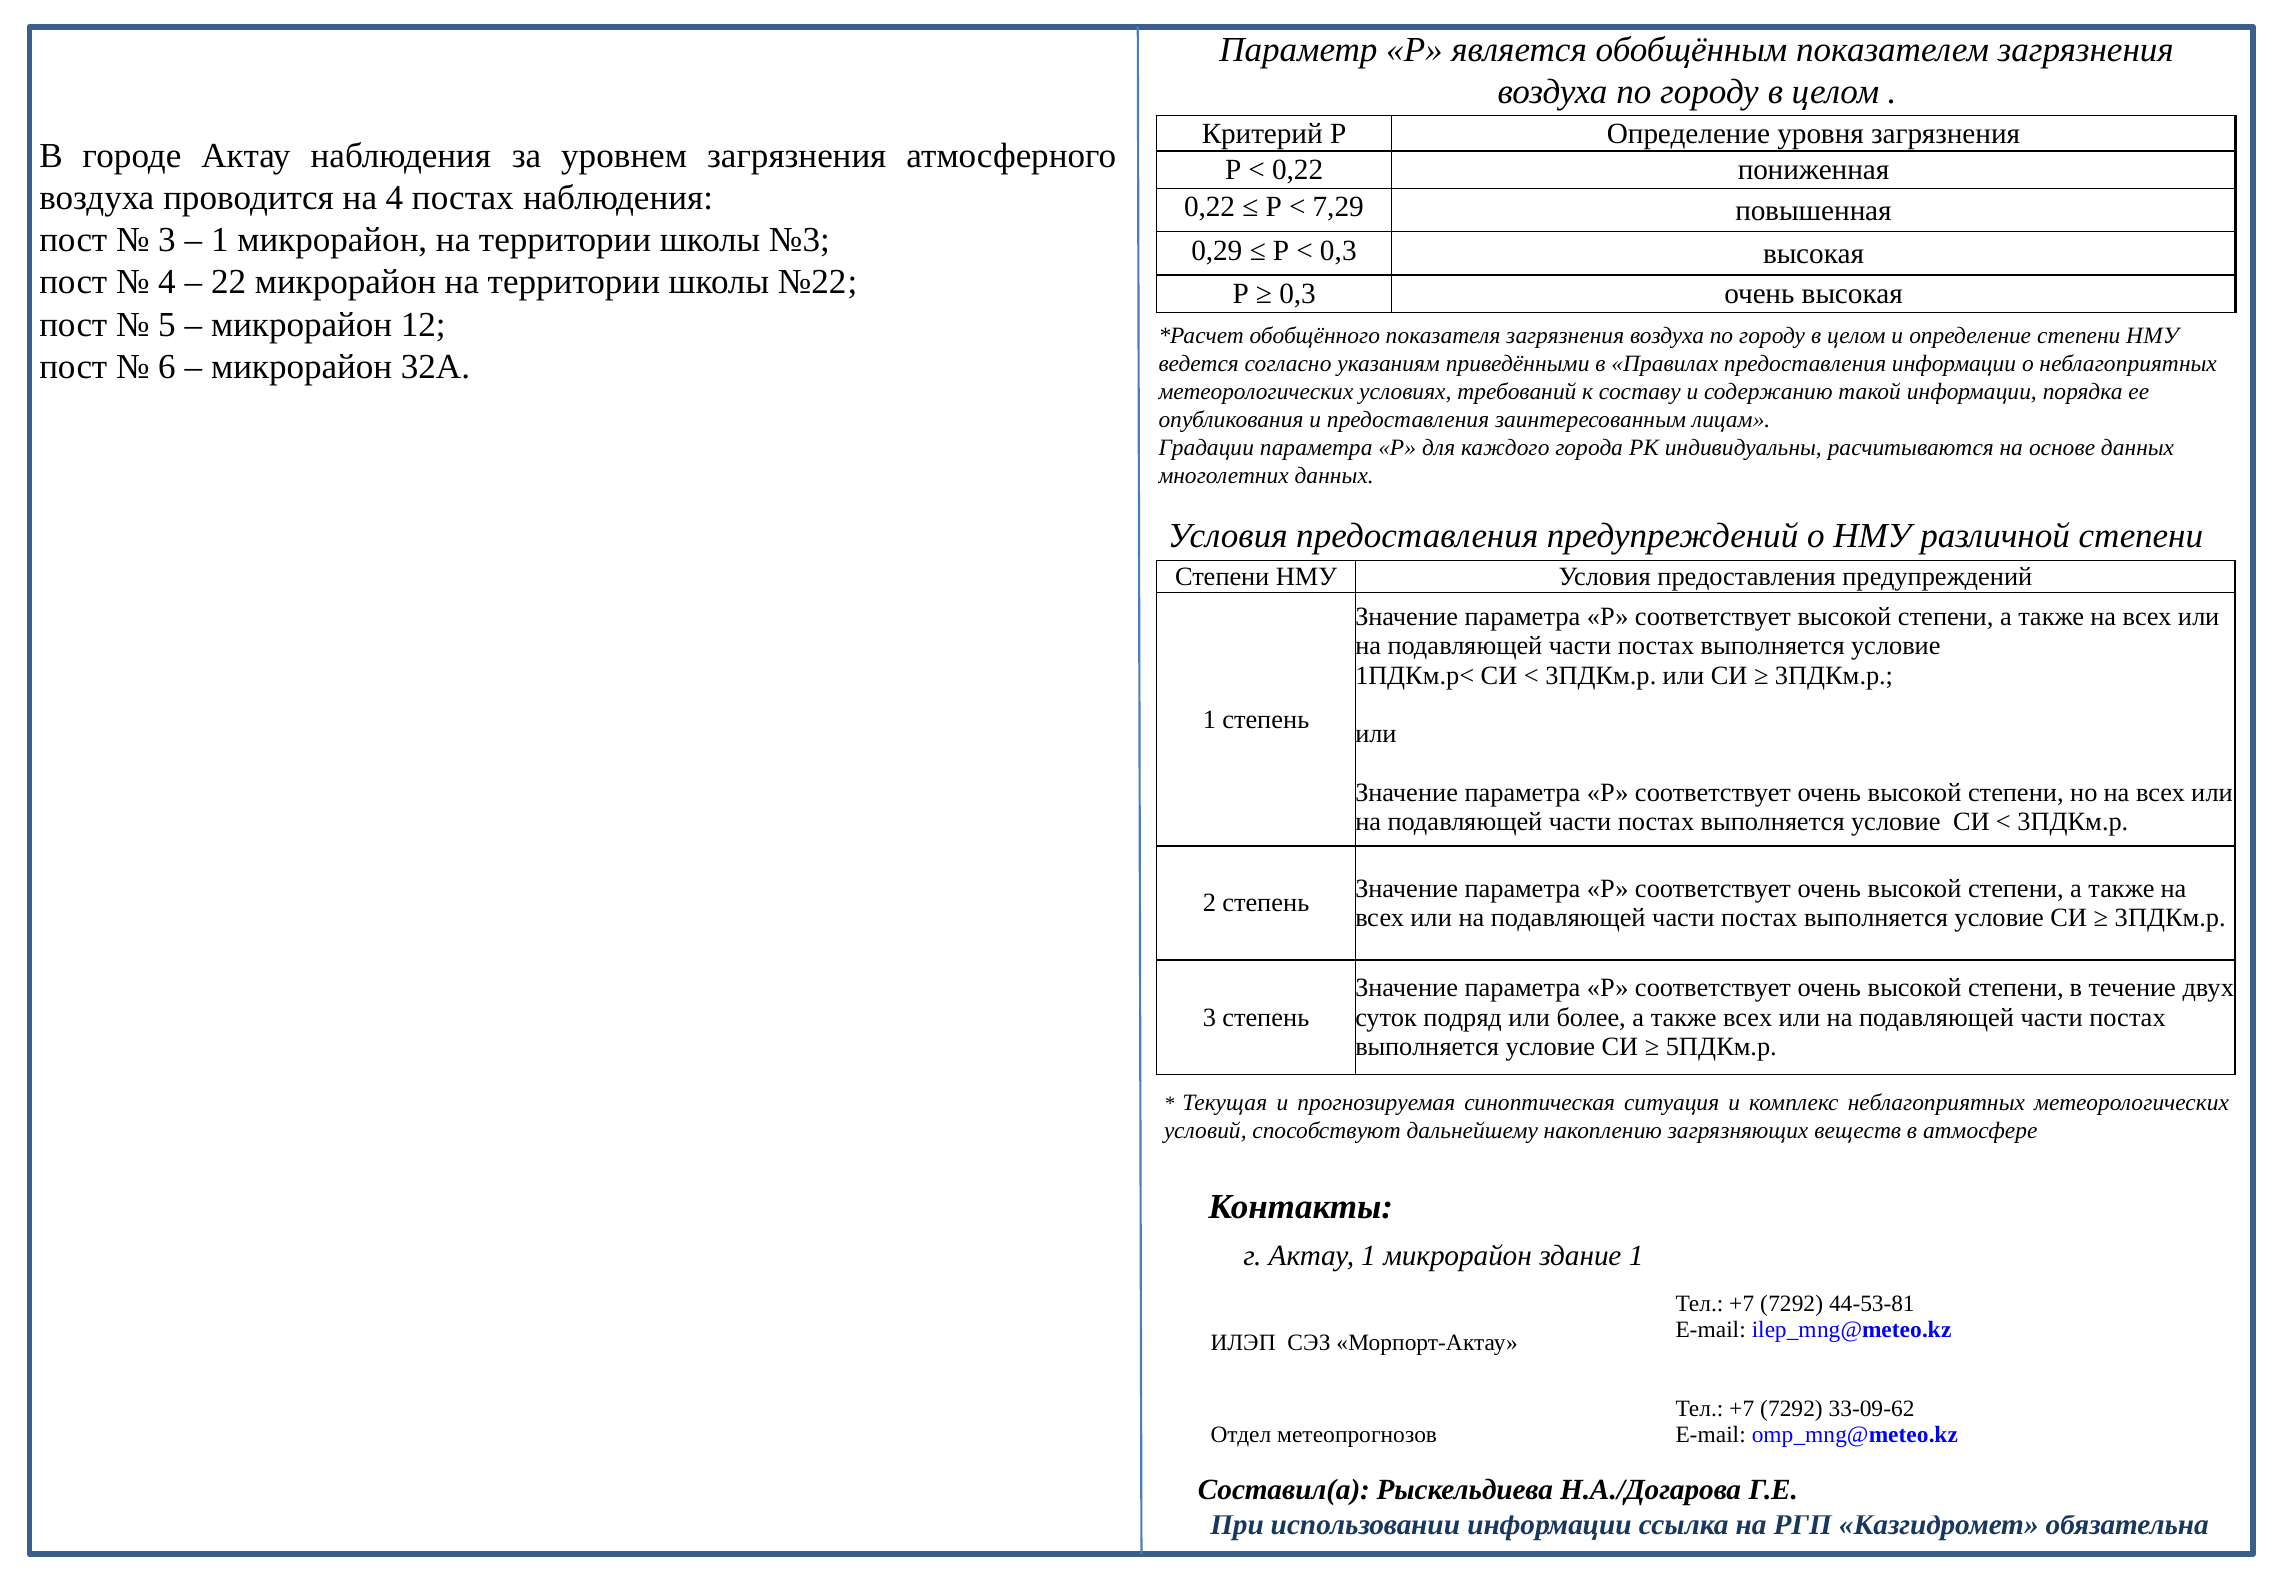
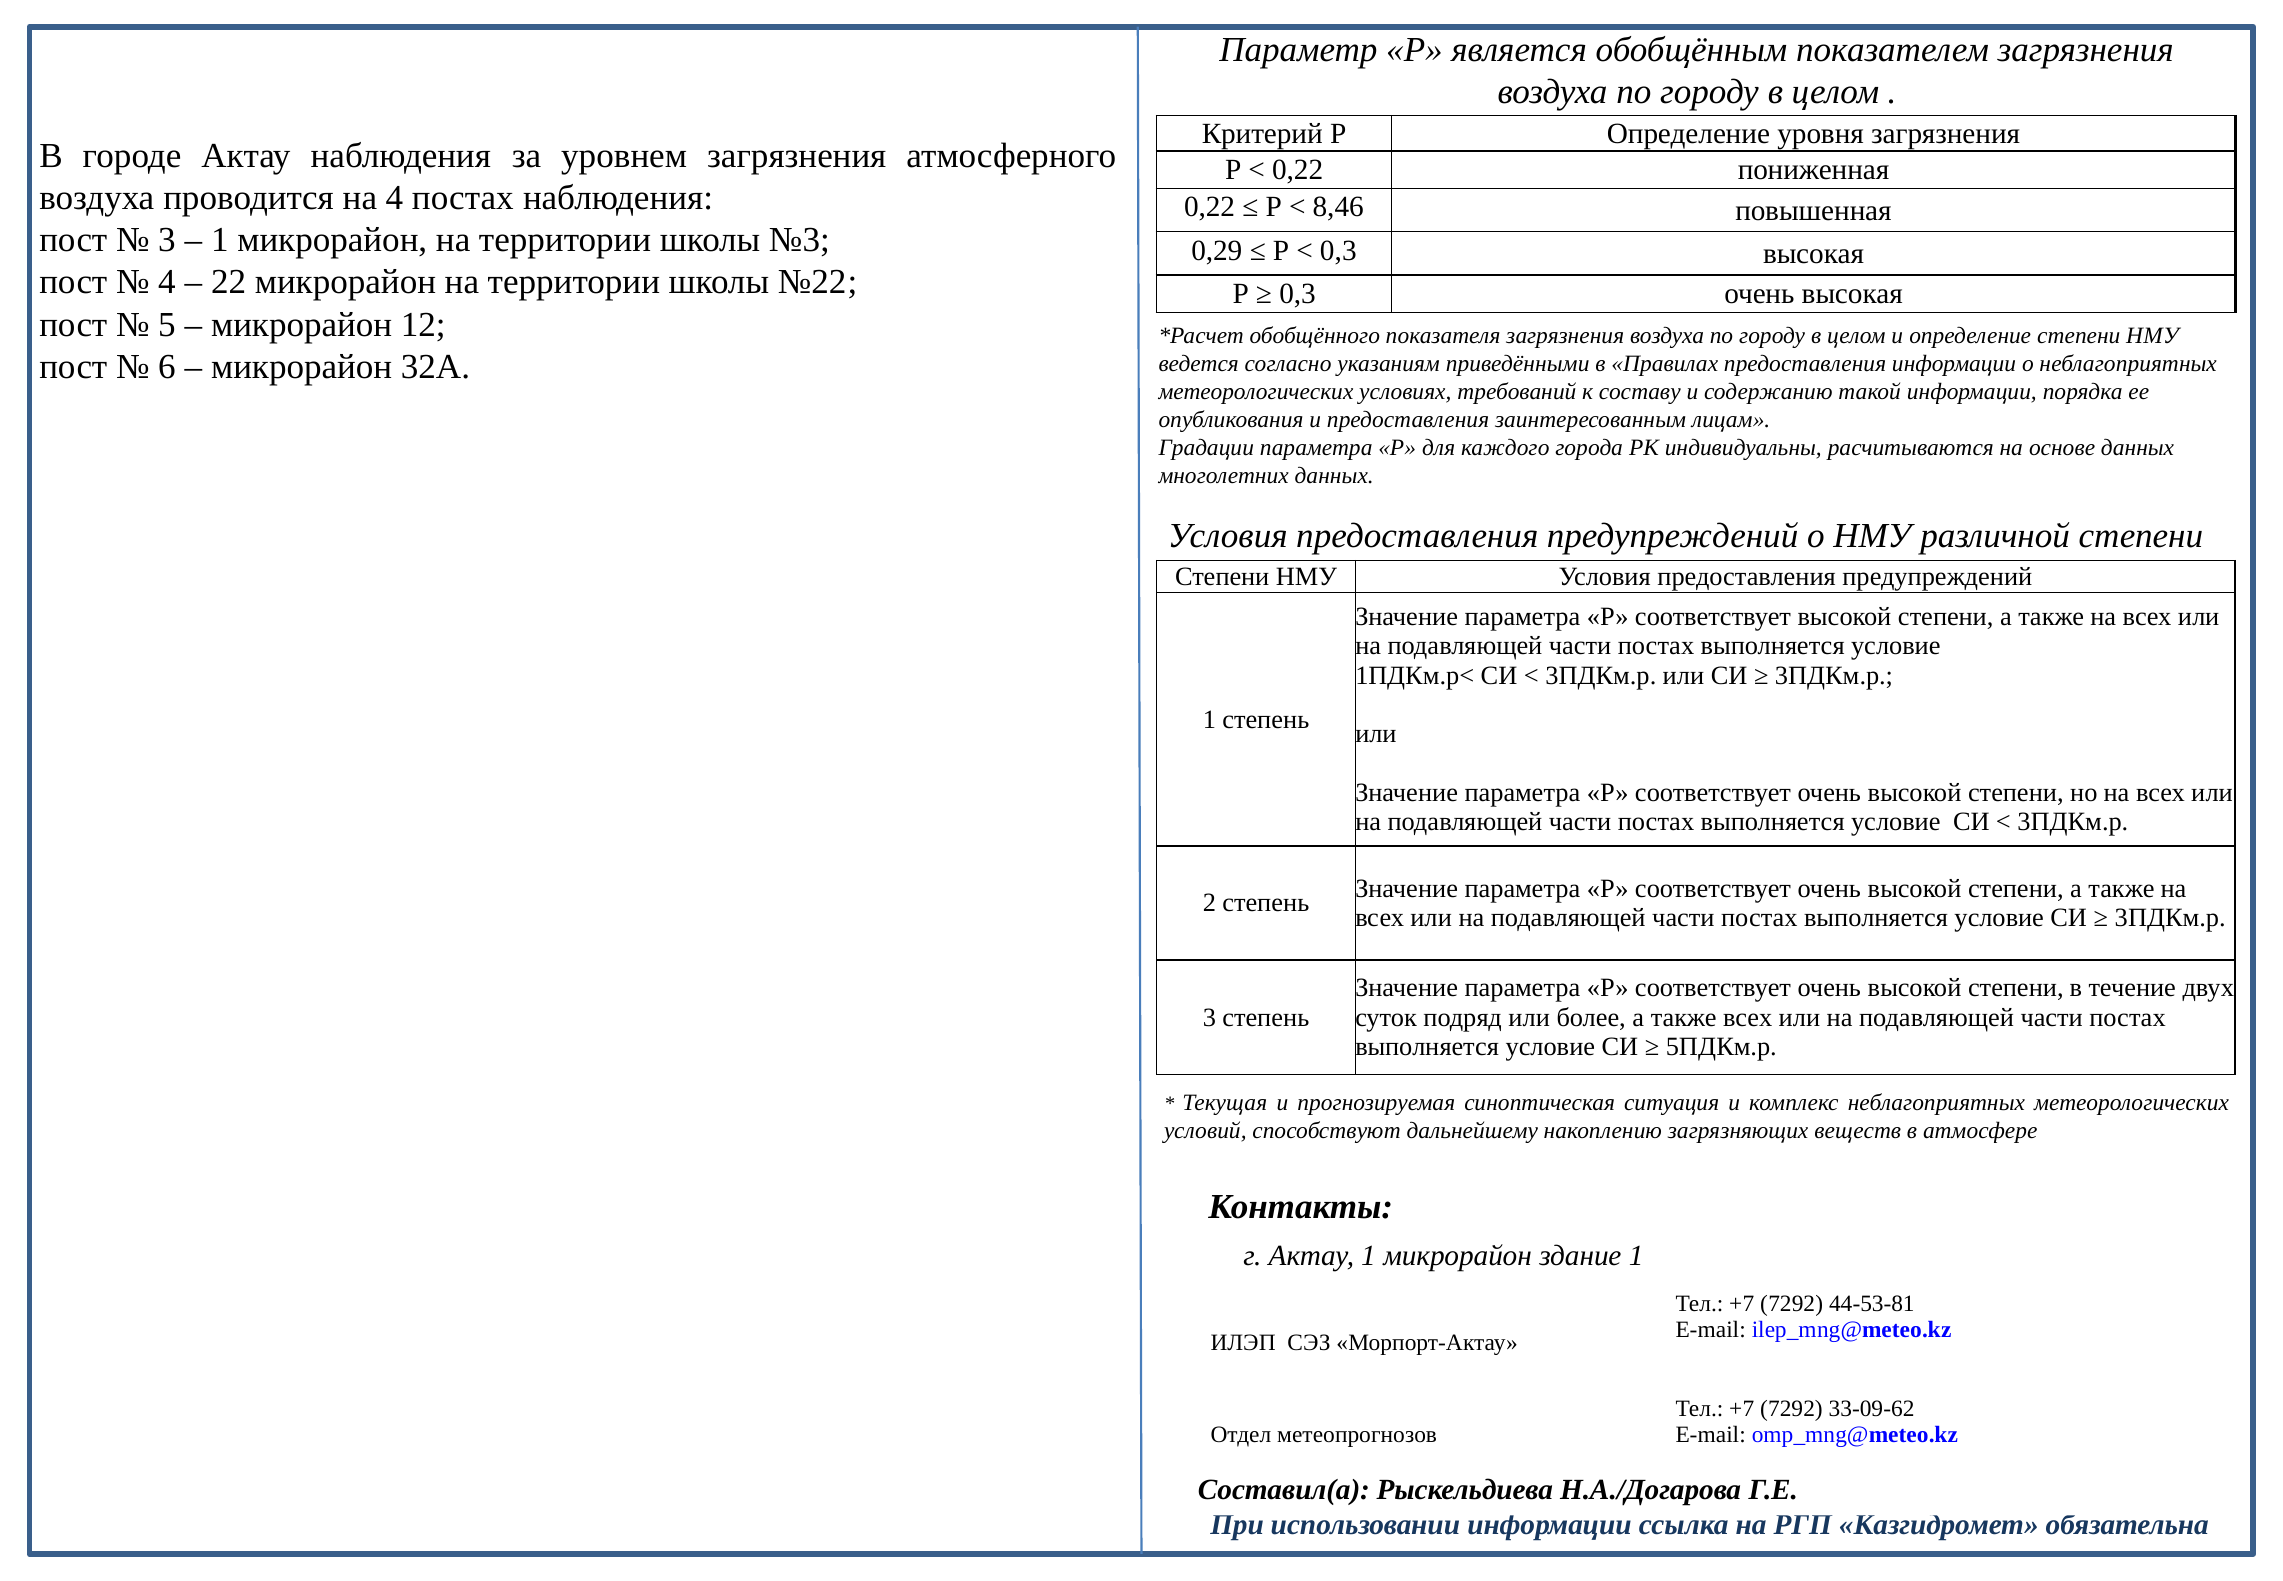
7,29: 7,29 -> 8,46 (1338, 207)
